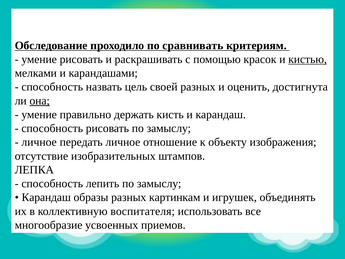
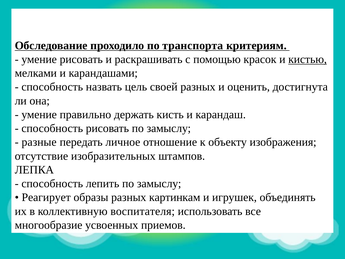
сравнивать: сравнивать -> транспорта (193, 45)
она underline: present -> none (40, 101)
личное: личное -> разные (39, 142)
Карандаш: Карандаш -> Реагирует (46, 197)
